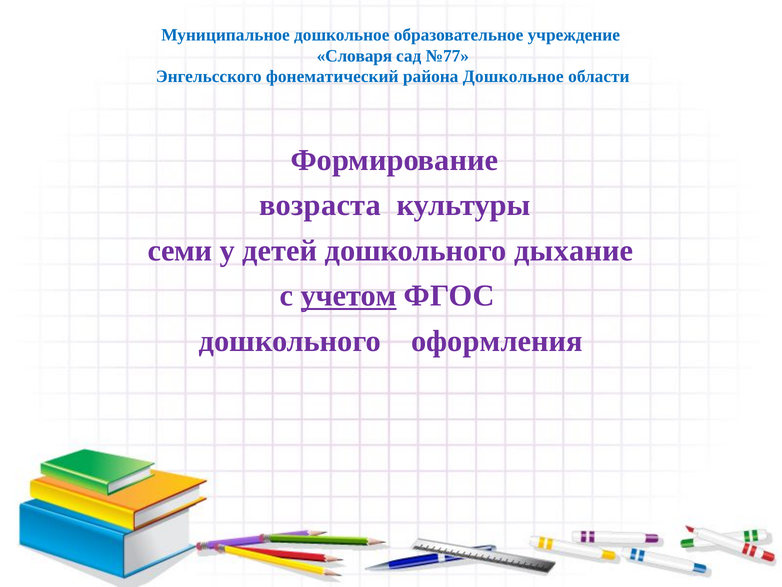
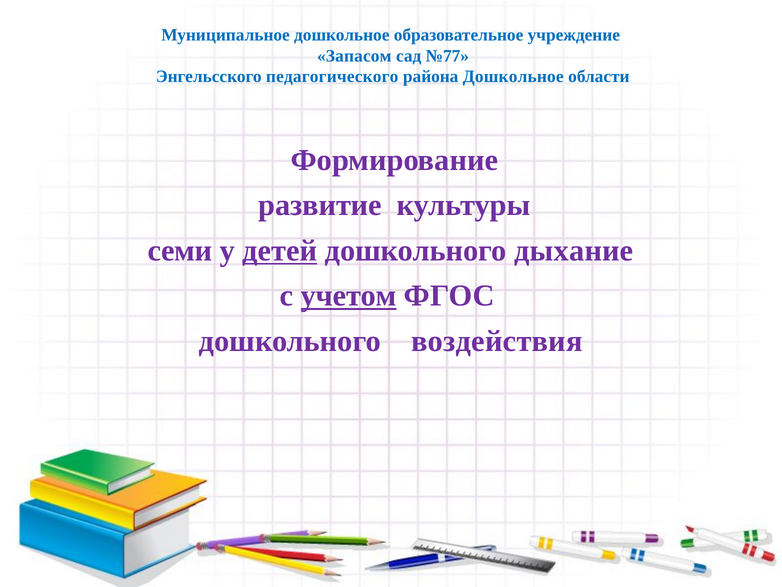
Словаря: Словаря -> Запасом (354, 56)
фонематический: фонематический -> педагогического (332, 77)
возраста: возраста -> развитие (320, 205)
детей underline: none -> present (280, 250)
оформления: оформления -> воздействия (497, 341)
